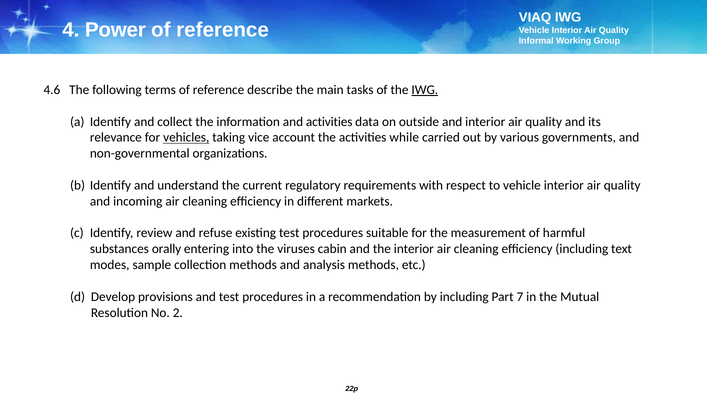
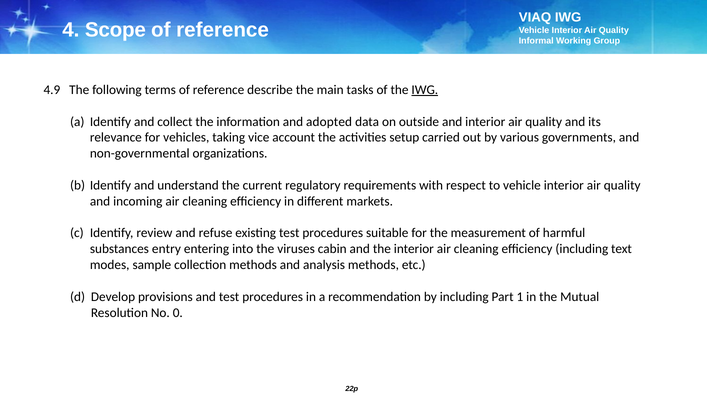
Power: Power -> Scope (115, 30)
4.6: 4.6 -> 4.9 (52, 90)
and activities: activities -> adopted (329, 122)
vehicles underline: present -> none (186, 137)
while: while -> setup (404, 137)
orally: orally -> entry (166, 249)
7: 7 -> 1 (520, 297)
2: 2 -> 0 (178, 312)
